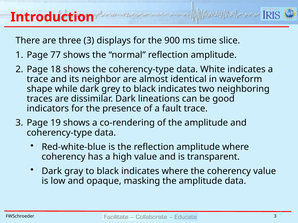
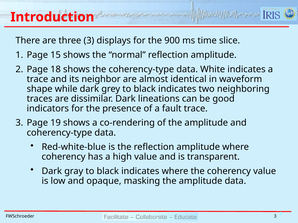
77: 77 -> 15 (56, 55)
